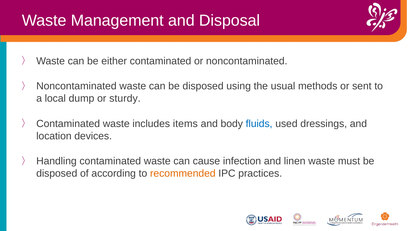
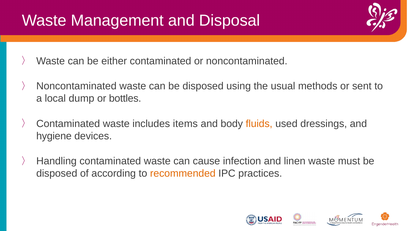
sturdy: sturdy -> bottles (125, 98)
fluids colour: blue -> orange (259, 123)
location: location -> hygiene (54, 136)
